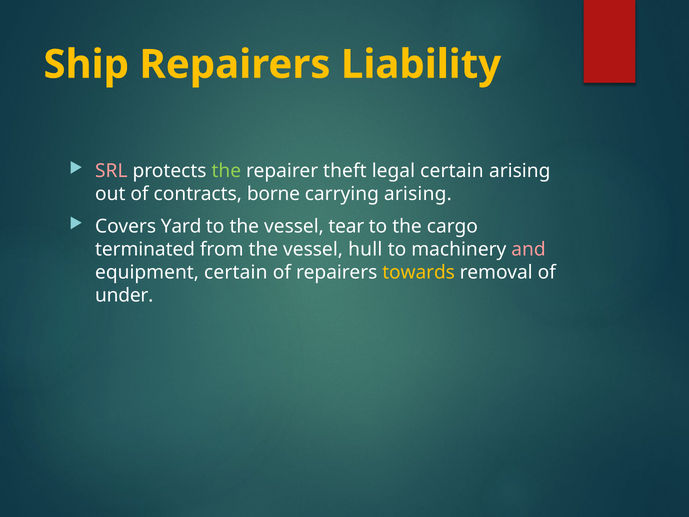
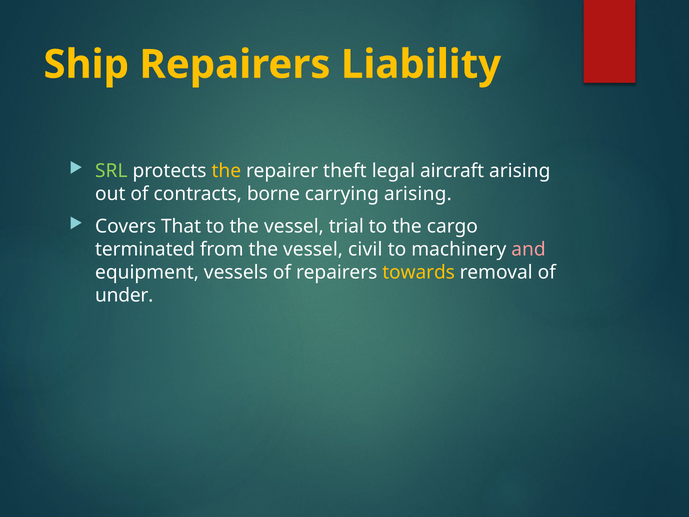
SRL colour: pink -> light green (111, 171)
the colour: light green -> yellow (226, 171)
legal certain: certain -> aircraft (452, 171)
Yard: Yard -> That (181, 227)
tear: tear -> trial (346, 227)
hull: hull -> civil (365, 249)
equipment certain: certain -> vessels (236, 272)
